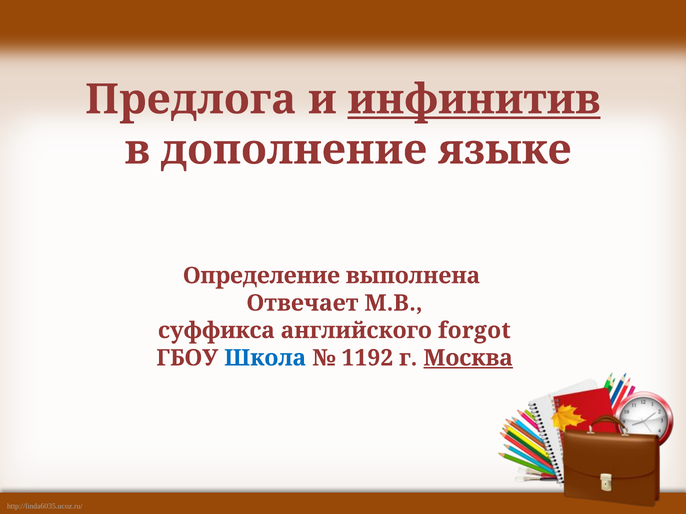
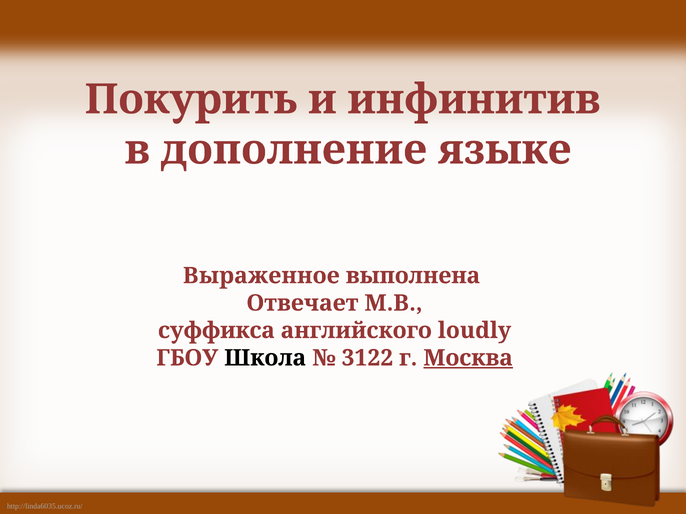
Предлога: Предлога -> Покурить (191, 100)
инфинитив underline: present -> none (474, 100)
Определение: Определение -> Выраженное (261, 276)
forgot: forgot -> loudly (475, 331)
Школа colour: blue -> black (265, 358)
1192: 1192 -> 3122 (367, 358)
